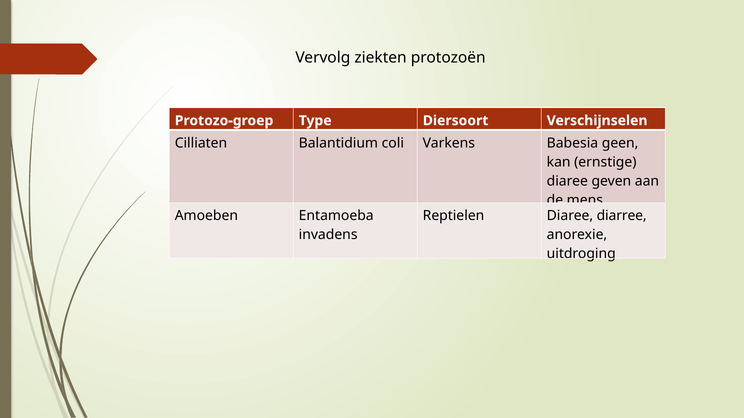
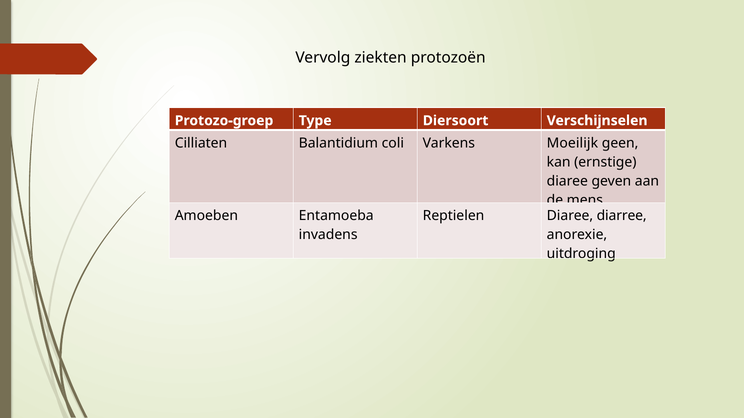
Babesia: Babesia -> Moeilijk (572, 143)
